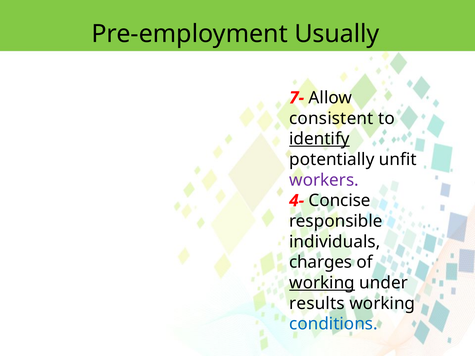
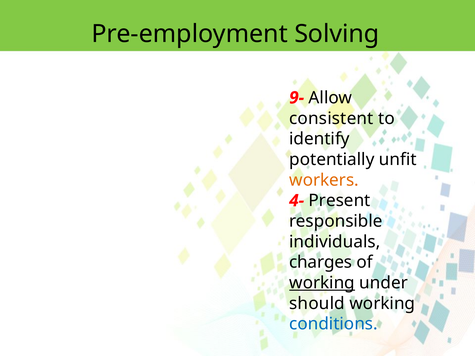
Usually: Usually -> Solving (337, 34)
7-: 7- -> 9- (297, 98)
identify underline: present -> none (319, 139)
workers colour: purple -> orange (324, 180)
Concise: Concise -> Present (340, 201)
results: results -> should (317, 304)
